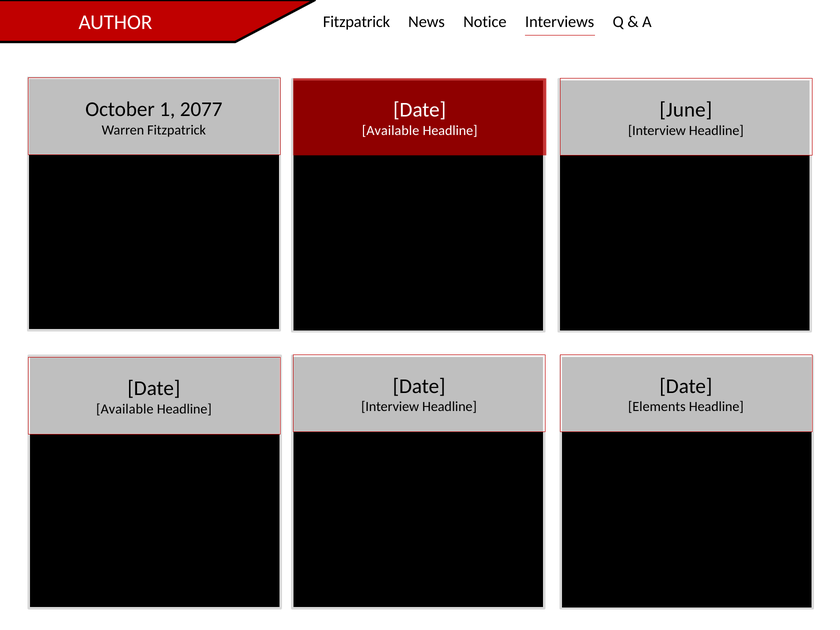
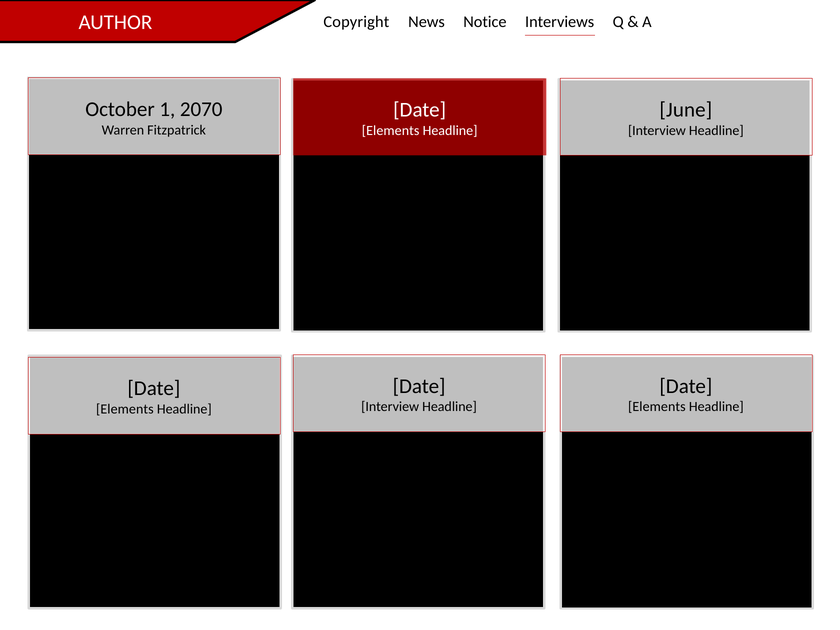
AUTHOR Fitzpatrick: Fitzpatrick -> Copyright (356, 22)
2077: 2077 -> 2070 (201, 109)
Available: Available -> Elements (391, 130)
Available: Available -> Elements (125, 409)
